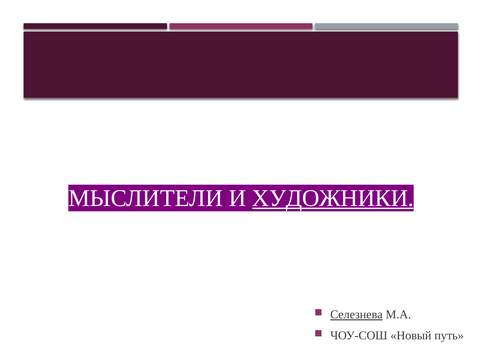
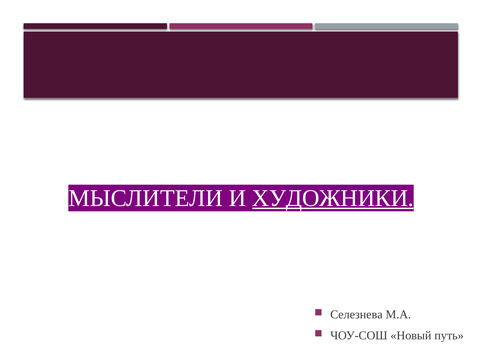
Селезнева underline: present -> none (356, 315)
